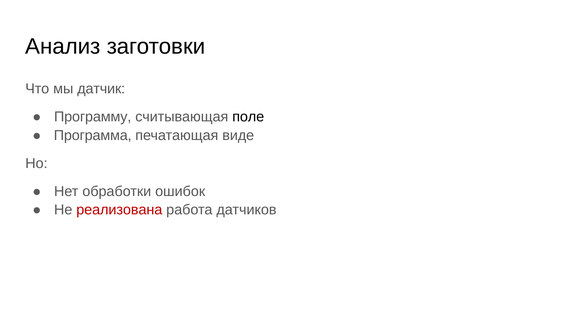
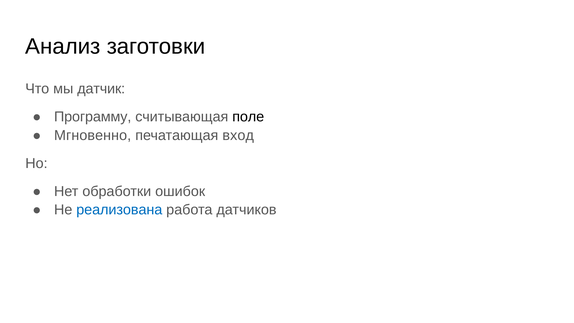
Программа: Программа -> Мгновенно (93, 135)
виде: виде -> вход (238, 135)
реализована colour: red -> blue (119, 210)
